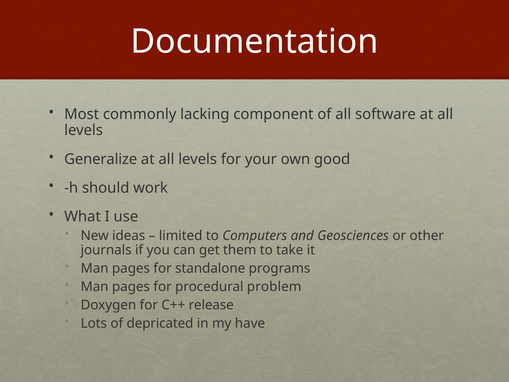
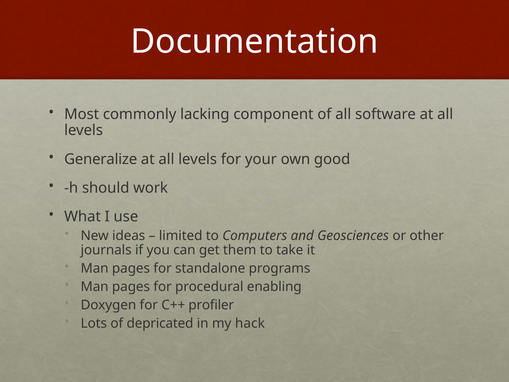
problem: problem -> enabling (274, 287)
release: release -> profiler (211, 305)
have: have -> hack (250, 323)
